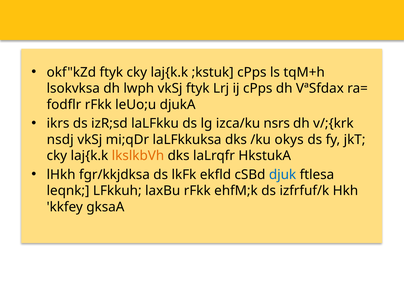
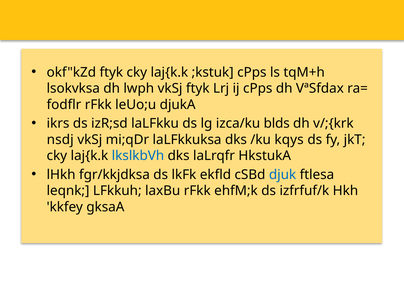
nsrs: nsrs -> blds (277, 123)
okys: okys -> kqys (289, 140)
lkslkbVh colour: orange -> blue (138, 156)
